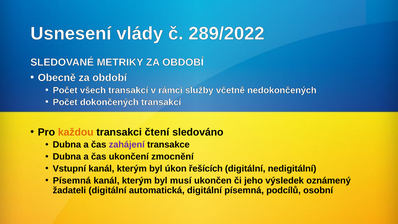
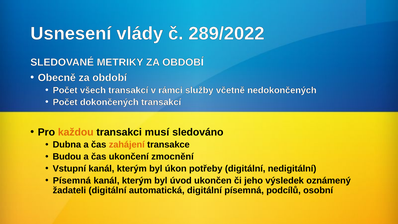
čtení: čtení -> musí (157, 132)
zahájení colour: purple -> orange (127, 145)
Dubna: Dubna -> Budou (67, 157)
řešících: řešících -> potřeby (206, 168)
musí: musí -> úvod (181, 180)
